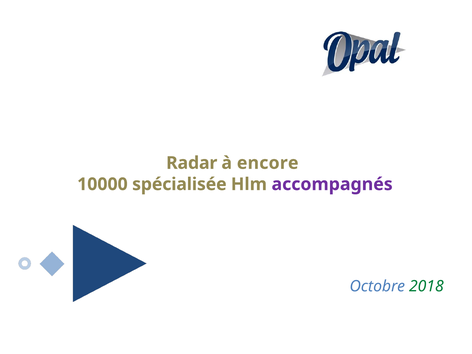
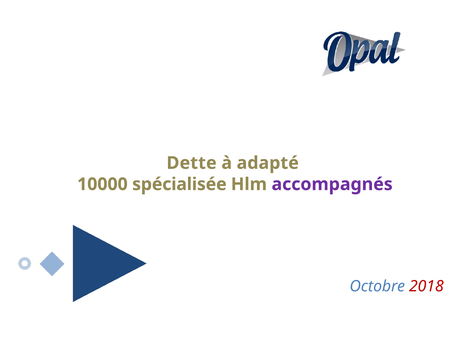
Radar: Radar -> Dette (192, 163)
encore: encore -> adapté (268, 163)
2018 colour: green -> red (426, 286)
